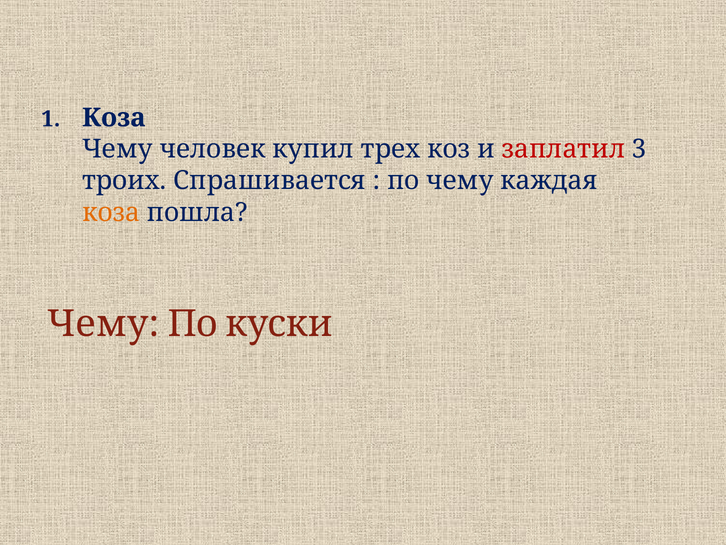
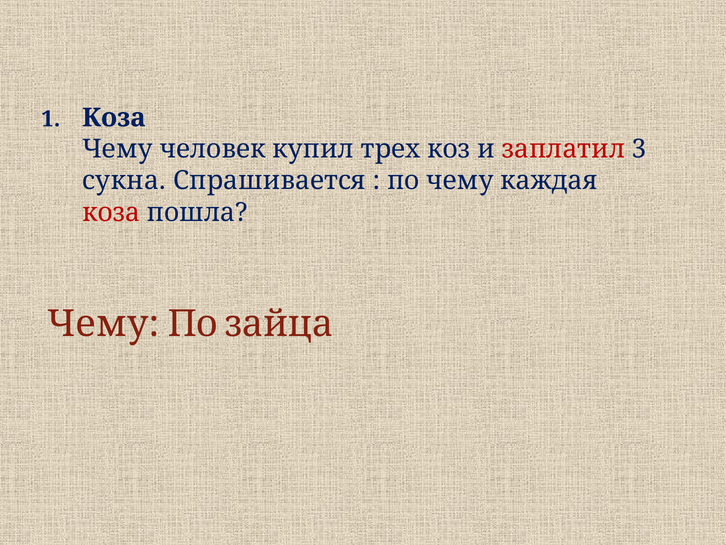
троих: троих -> сукна (124, 181)
коза colour: orange -> red (111, 212)
куски: куски -> зайца (279, 323)
